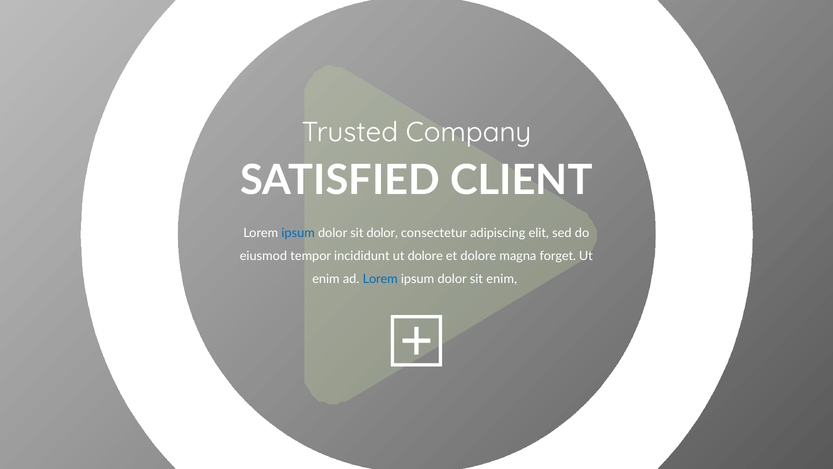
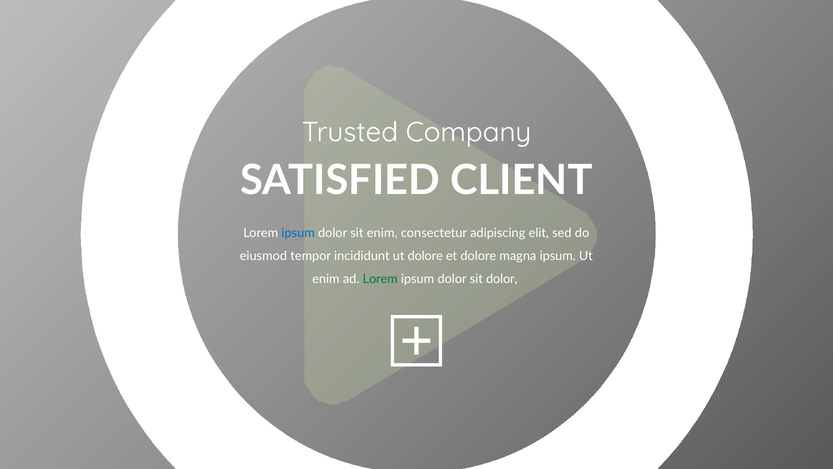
sit dolor: dolor -> enim (382, 233)
magna forget: forget -> ipsum (558, 256)
Lorem colour: blue -> green (380, 279)
sit enim: enim -> dolor (502, 279)
